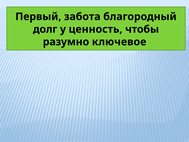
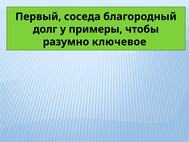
забота: забота -> соседа (82, 17)
ценность: ценность -> примеры (96, 29)
